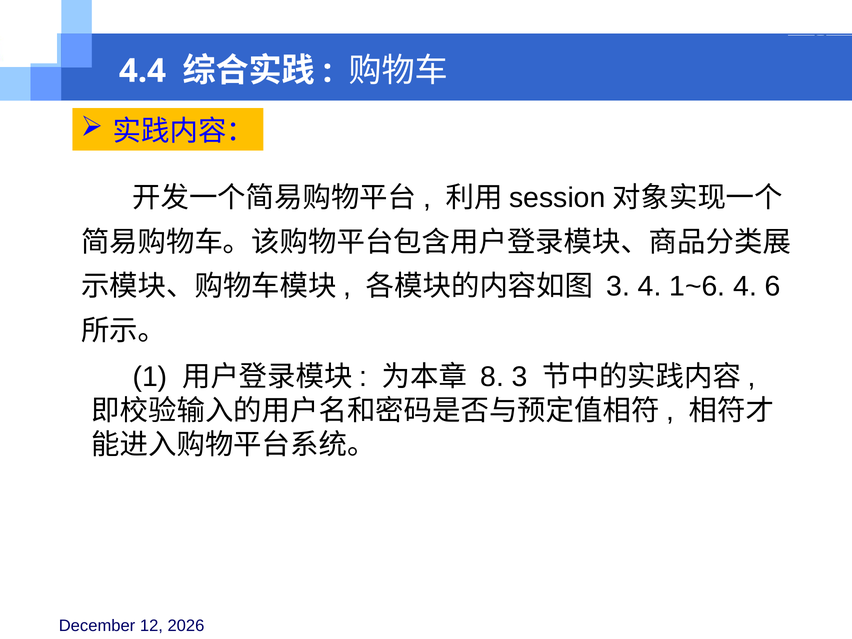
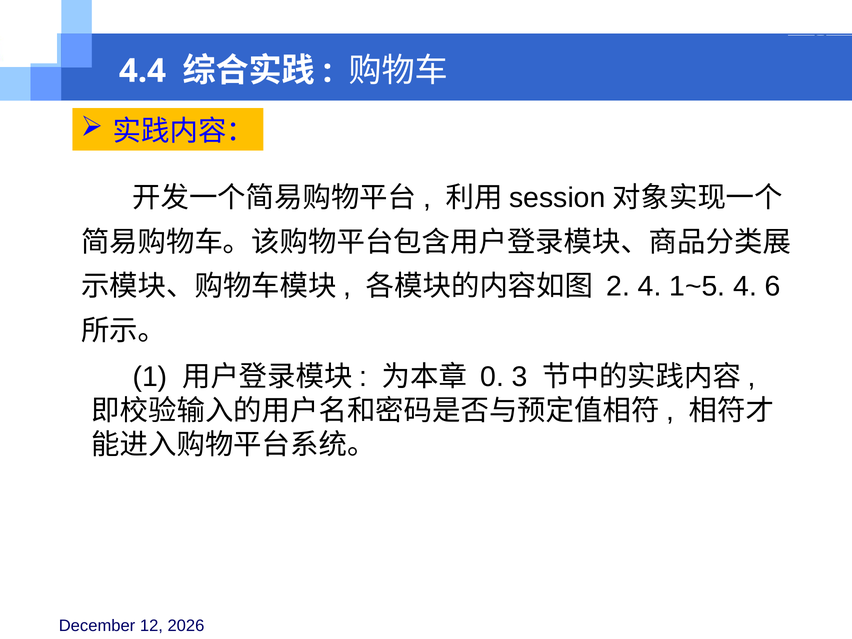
3: 3 -> 2 (618, 286)
1~6: 1~6 -> 1~5 (697, 286)
8: 8 -> 0 (492, 377)
